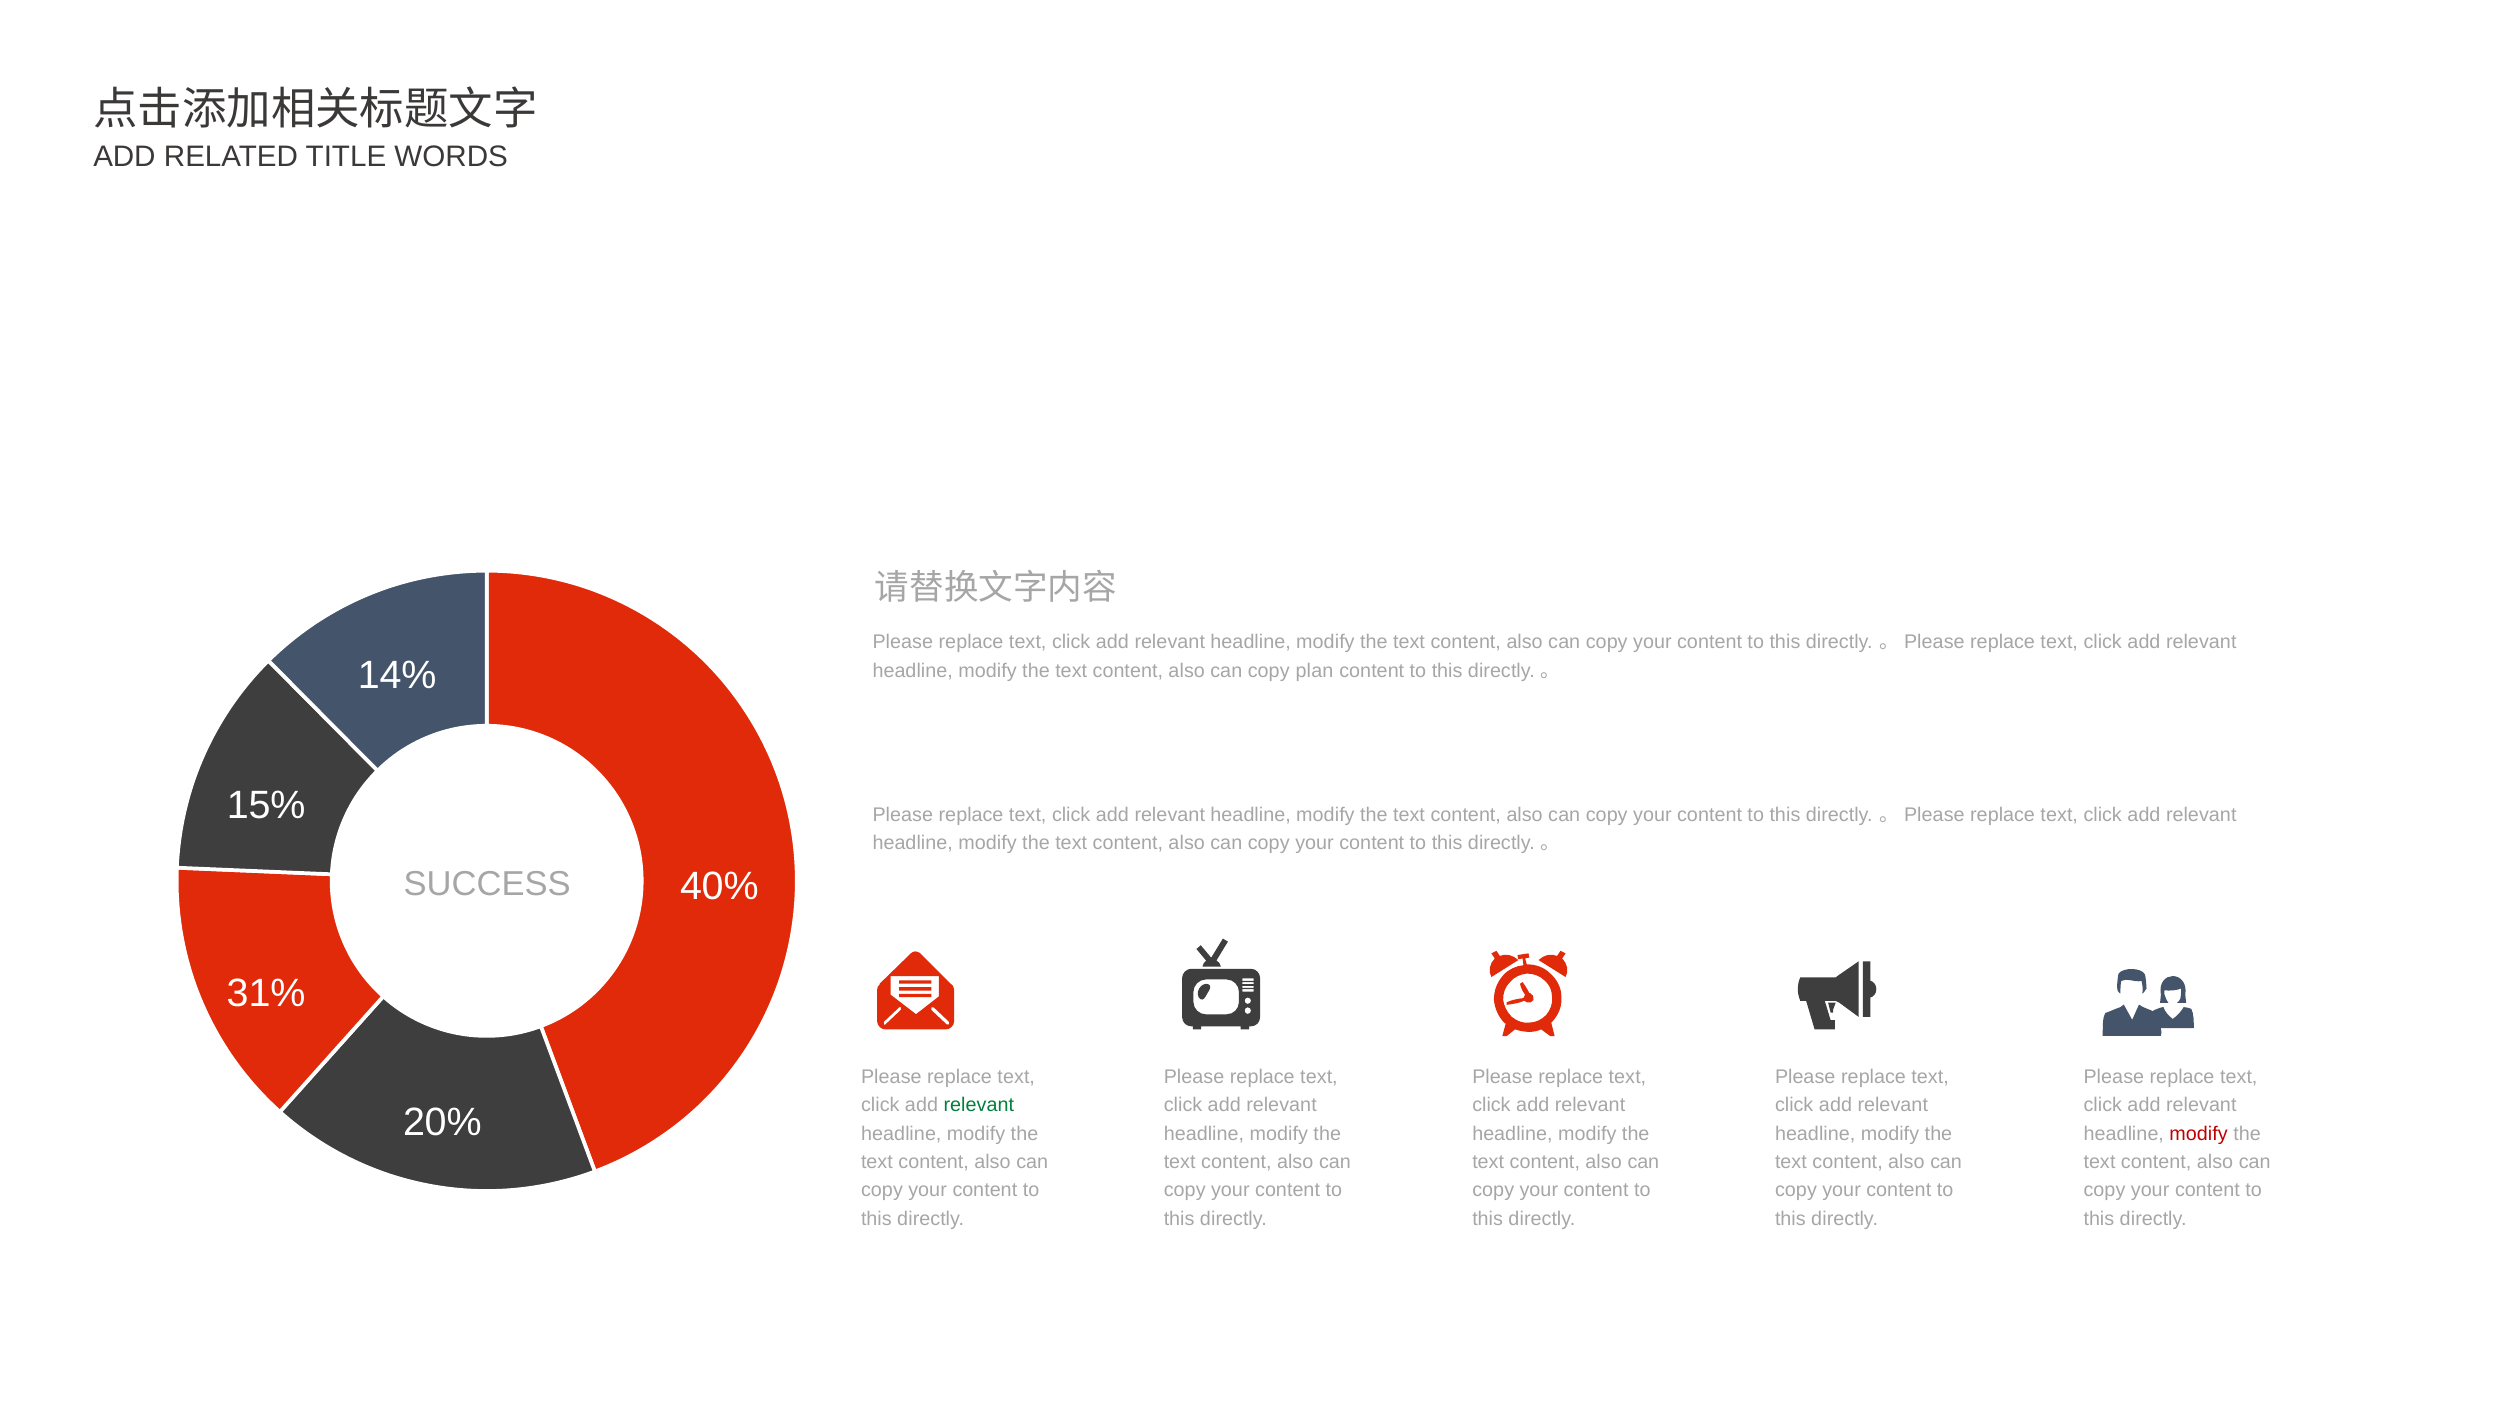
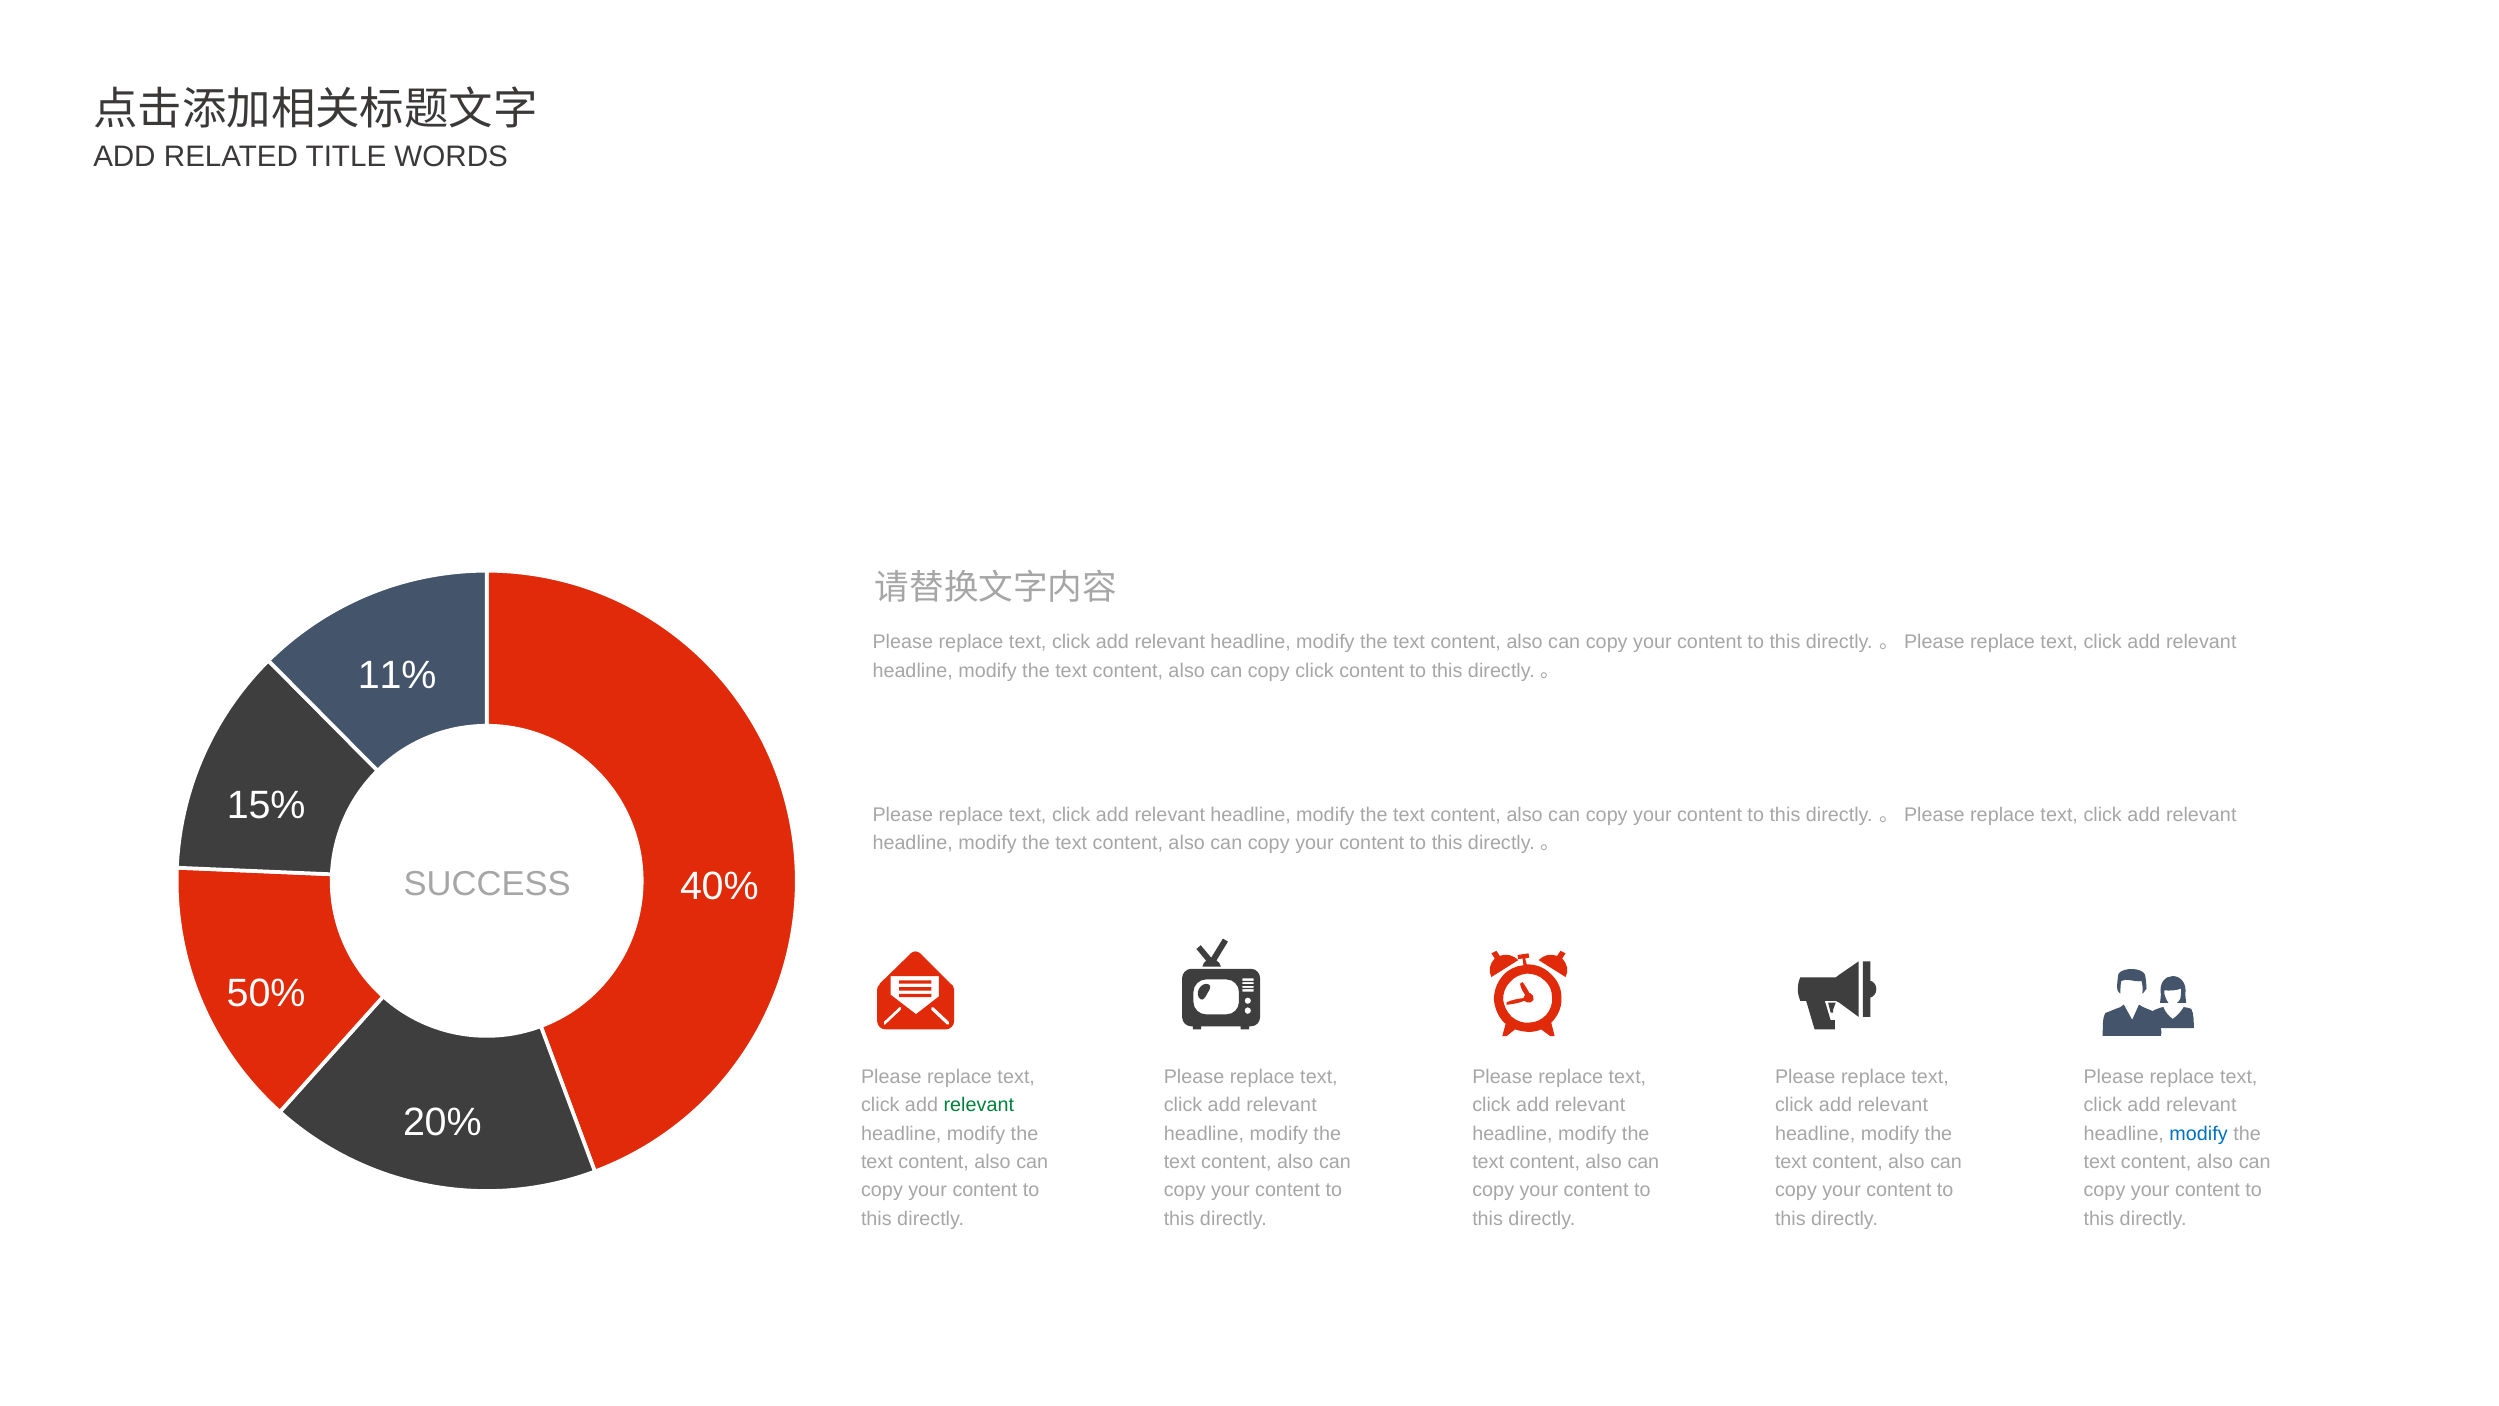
14%: 14% -> 11% (397, 676)
copy plan: plan -> click (1315, 671)
31%: 31% -> 50% (266, 993)
modify colour: red -> blue (2199, 1133)
